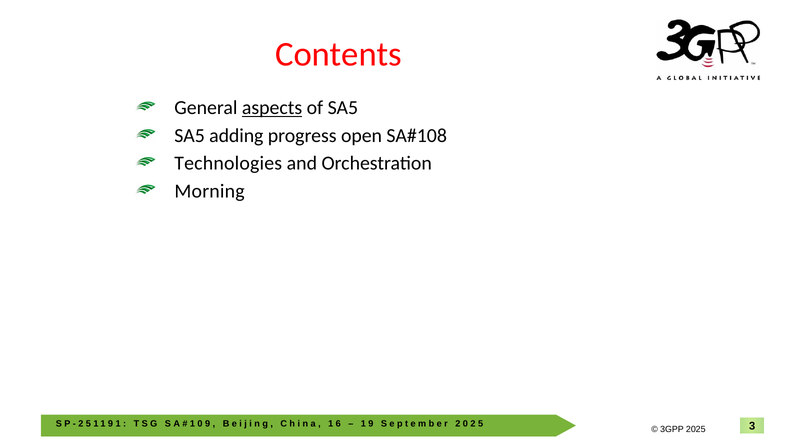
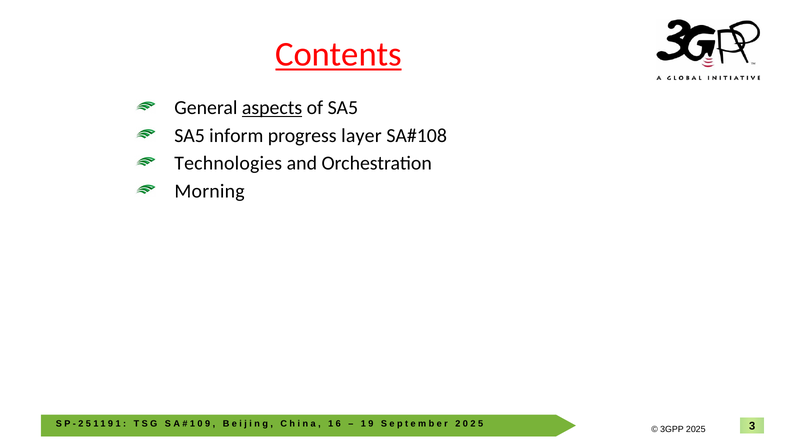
Contents underline: none -> present (338, 54)
adding: adding -> inform (236, 136)
open: open -> layer (361, 136)
